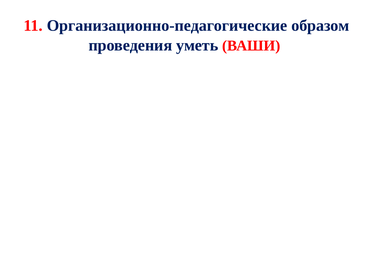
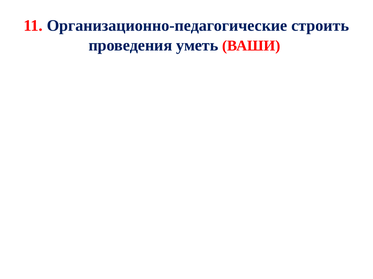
образом: образом -> строить (320, 26)
